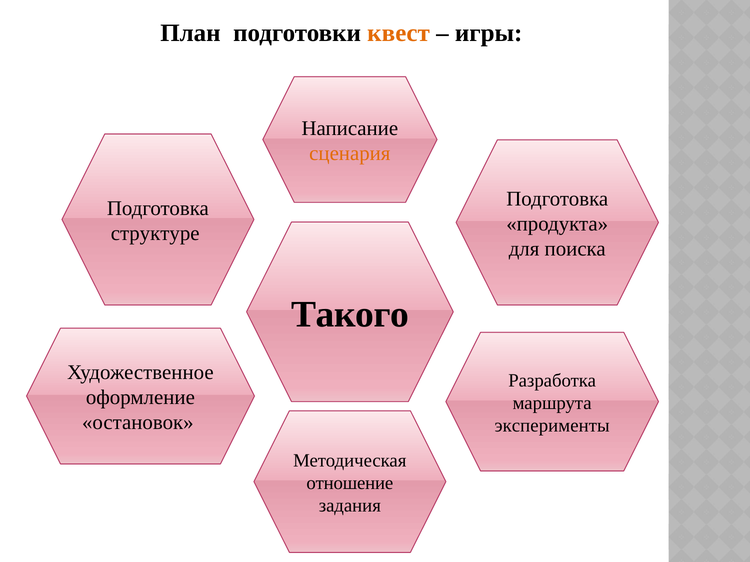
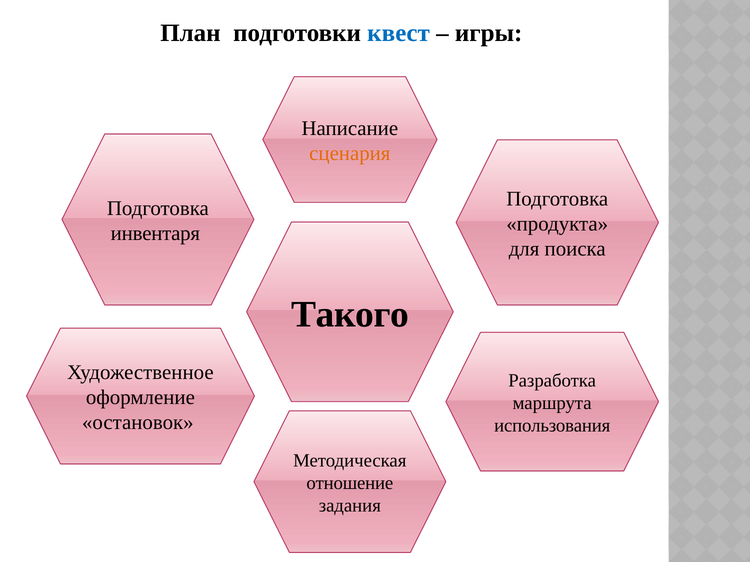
квест colour: orange -> blue (399, 33)
структуре: структуре -> инвентаря (155, 234)
эксперименты: эксперименты -> использования (552, 426)
